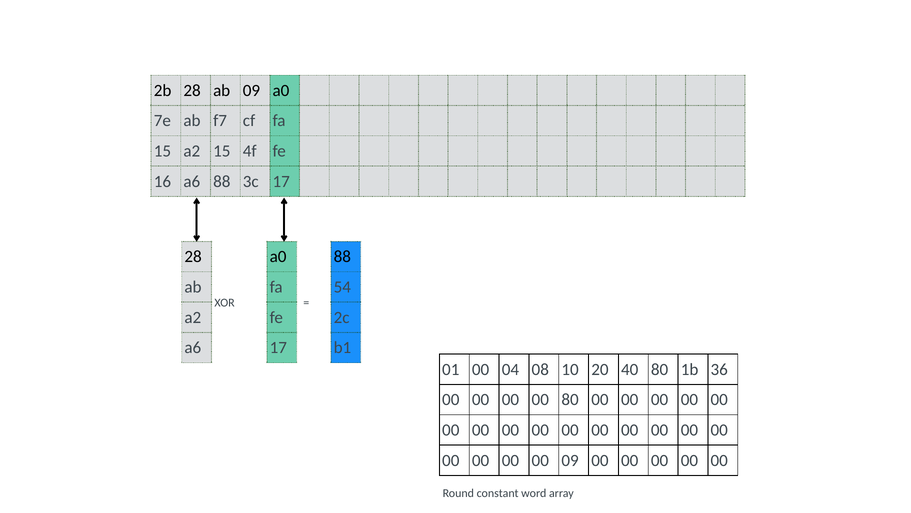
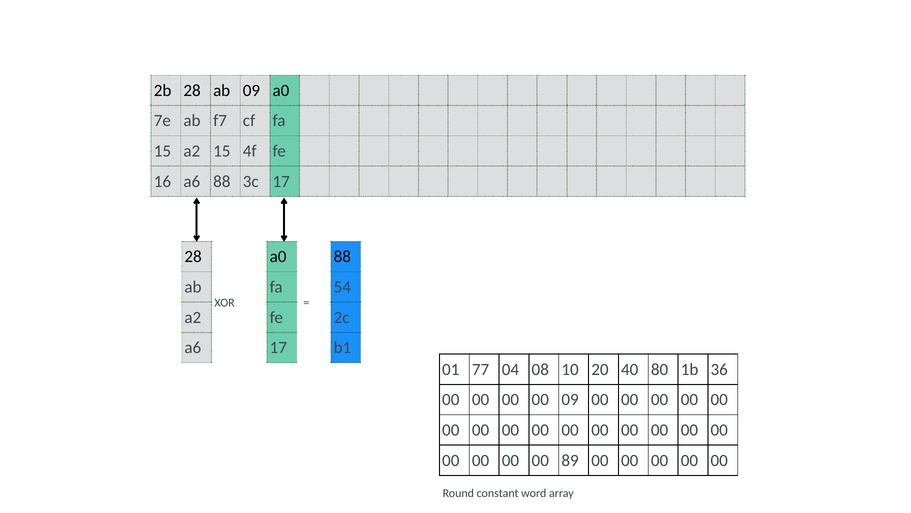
01 00: 00 -> 77 (481, 369)
00 80: 80 -> 09 (570, 399)
00 09: 09 -> 89 (570, 460)
